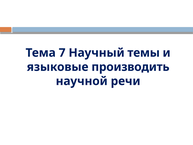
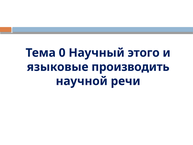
7: 7 -> 0 (62, 53)
темы: темы -> этого (144, 53)
